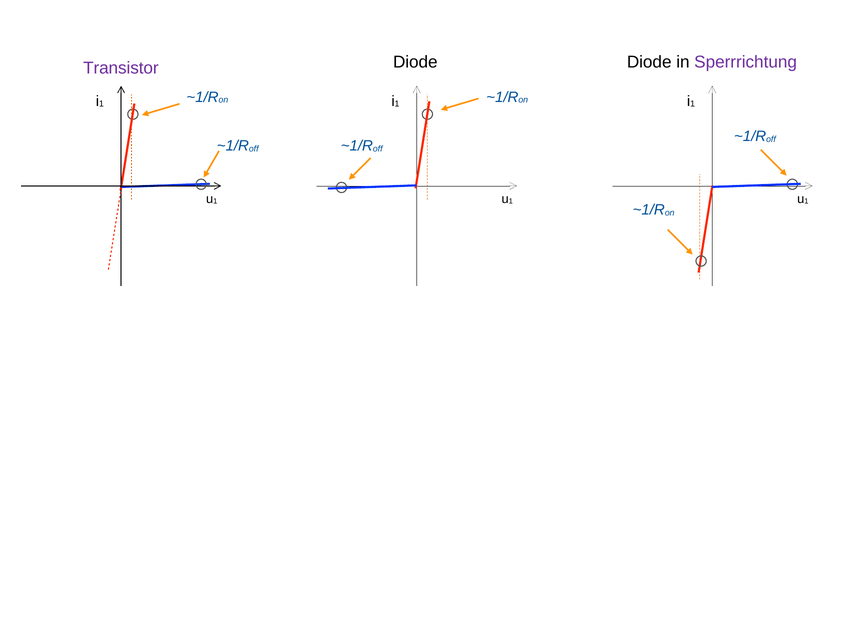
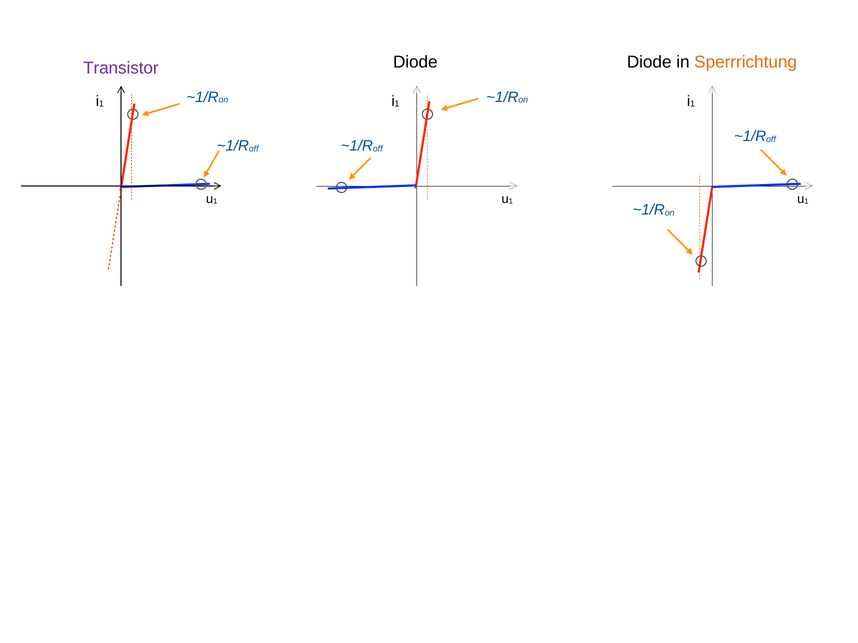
Sperrrichtung colour: purple -> orange (746, 62)
